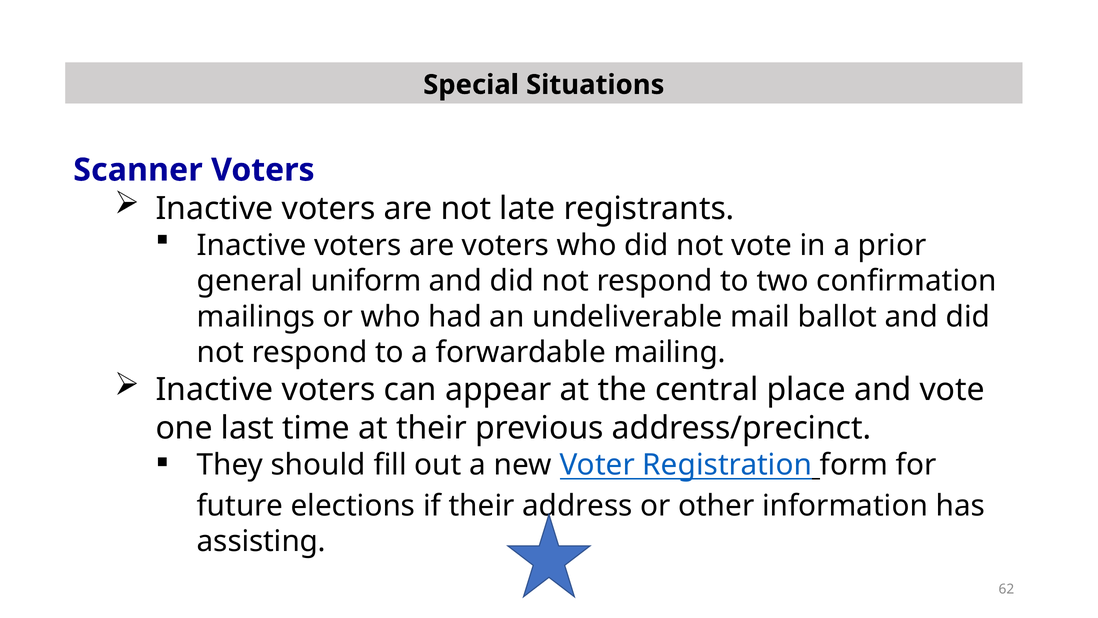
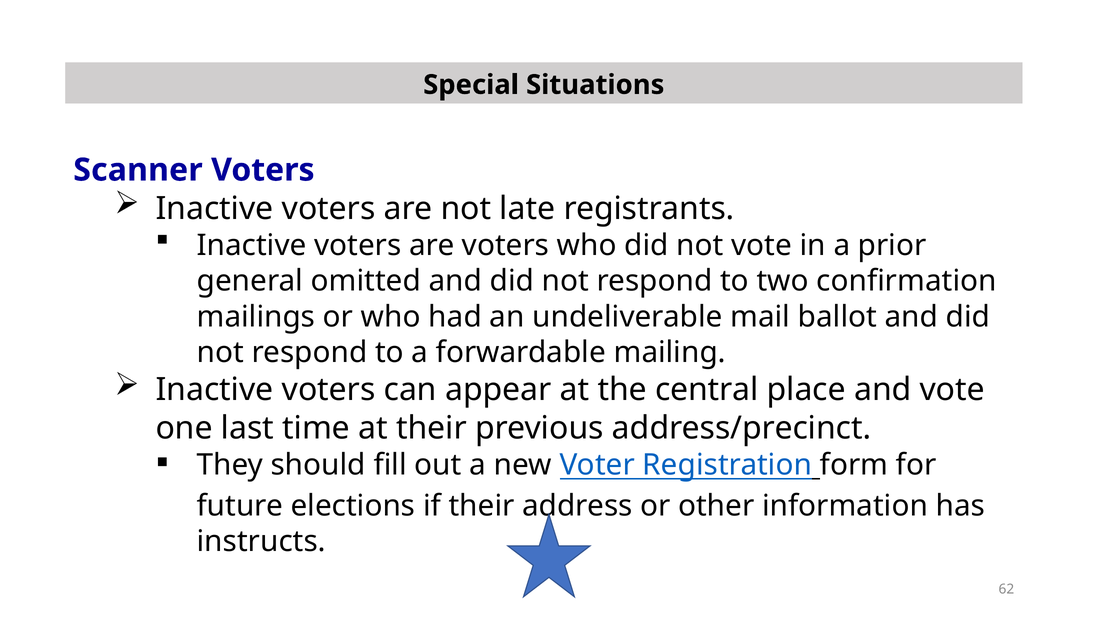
uniform: uniform -> omitted (366, 281)
assisting: assisting -> instructs (261, 541)
